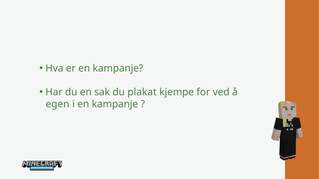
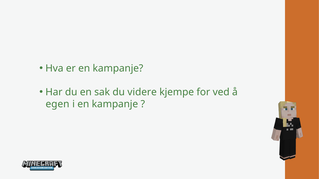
plakat: plakat -> videre (142, 92)
